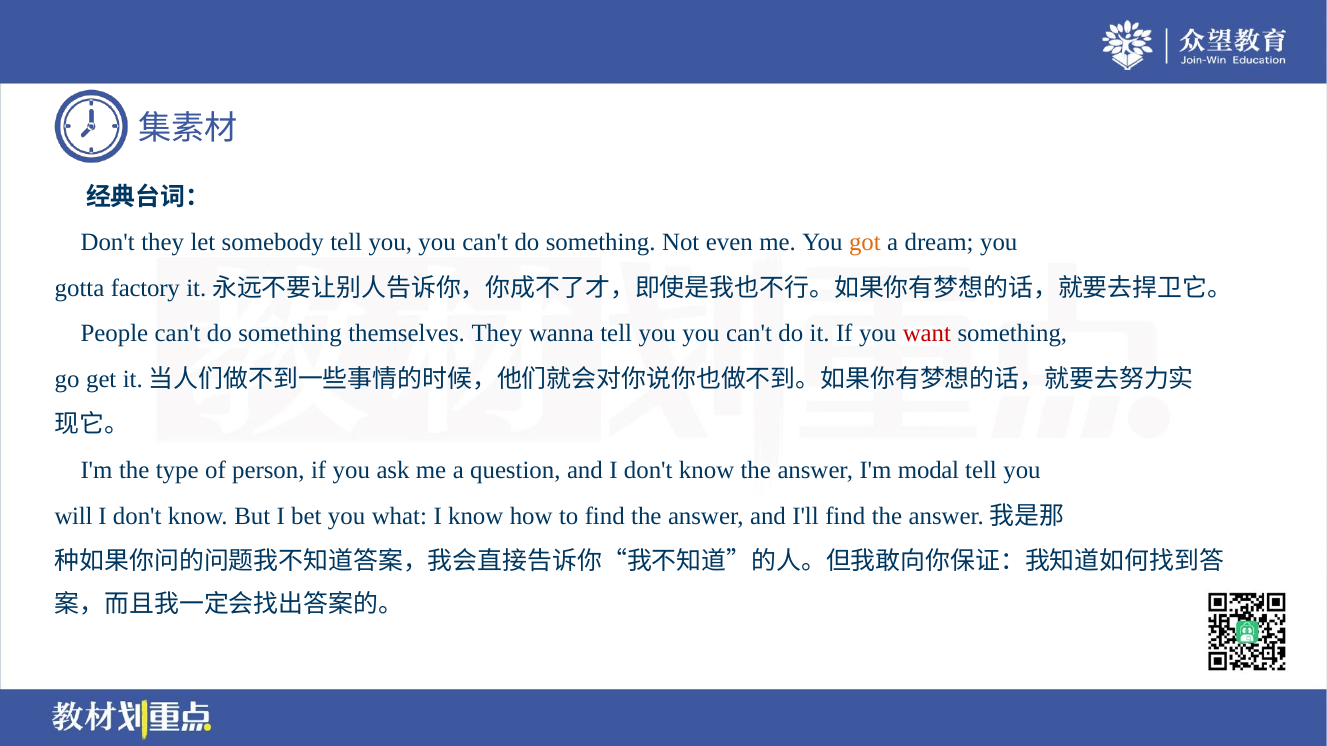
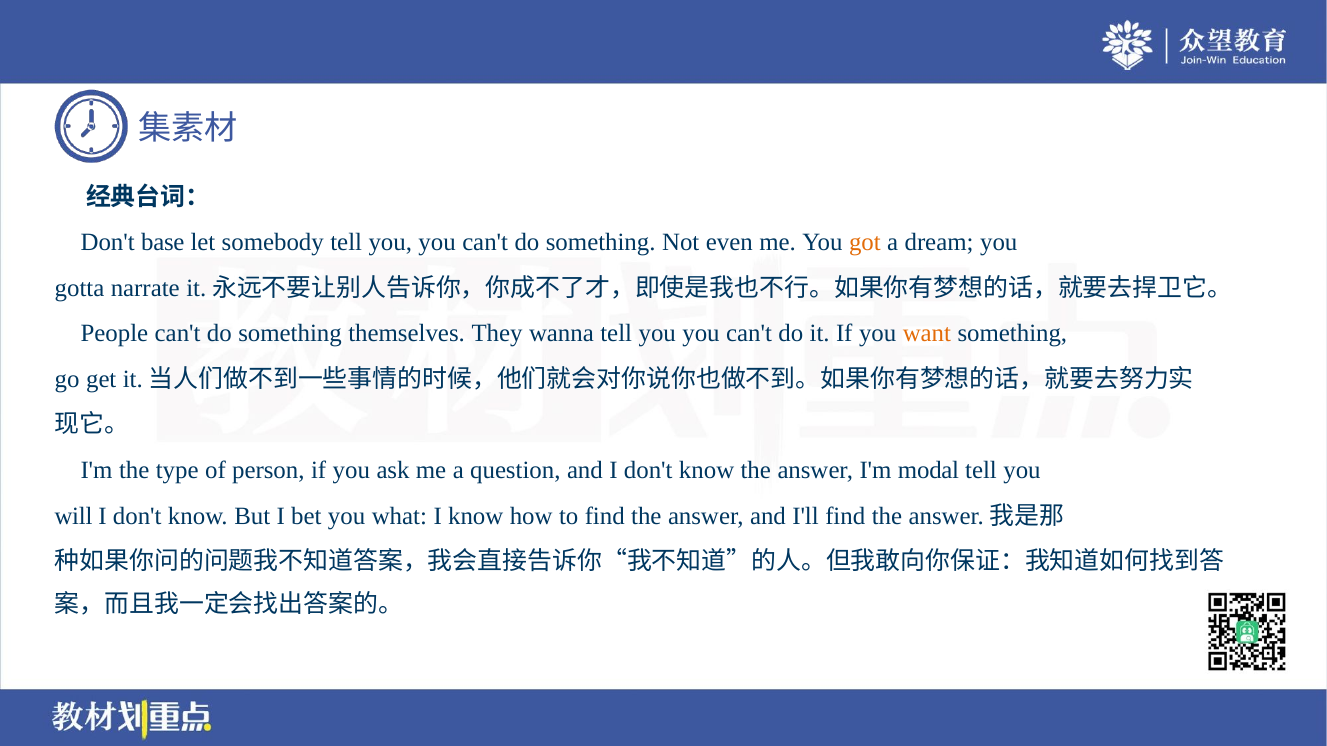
Don't they: they -> base (163, 243)
factory: factory -> narrate (145, 288)
want colour: red -> orange (927, 334)
